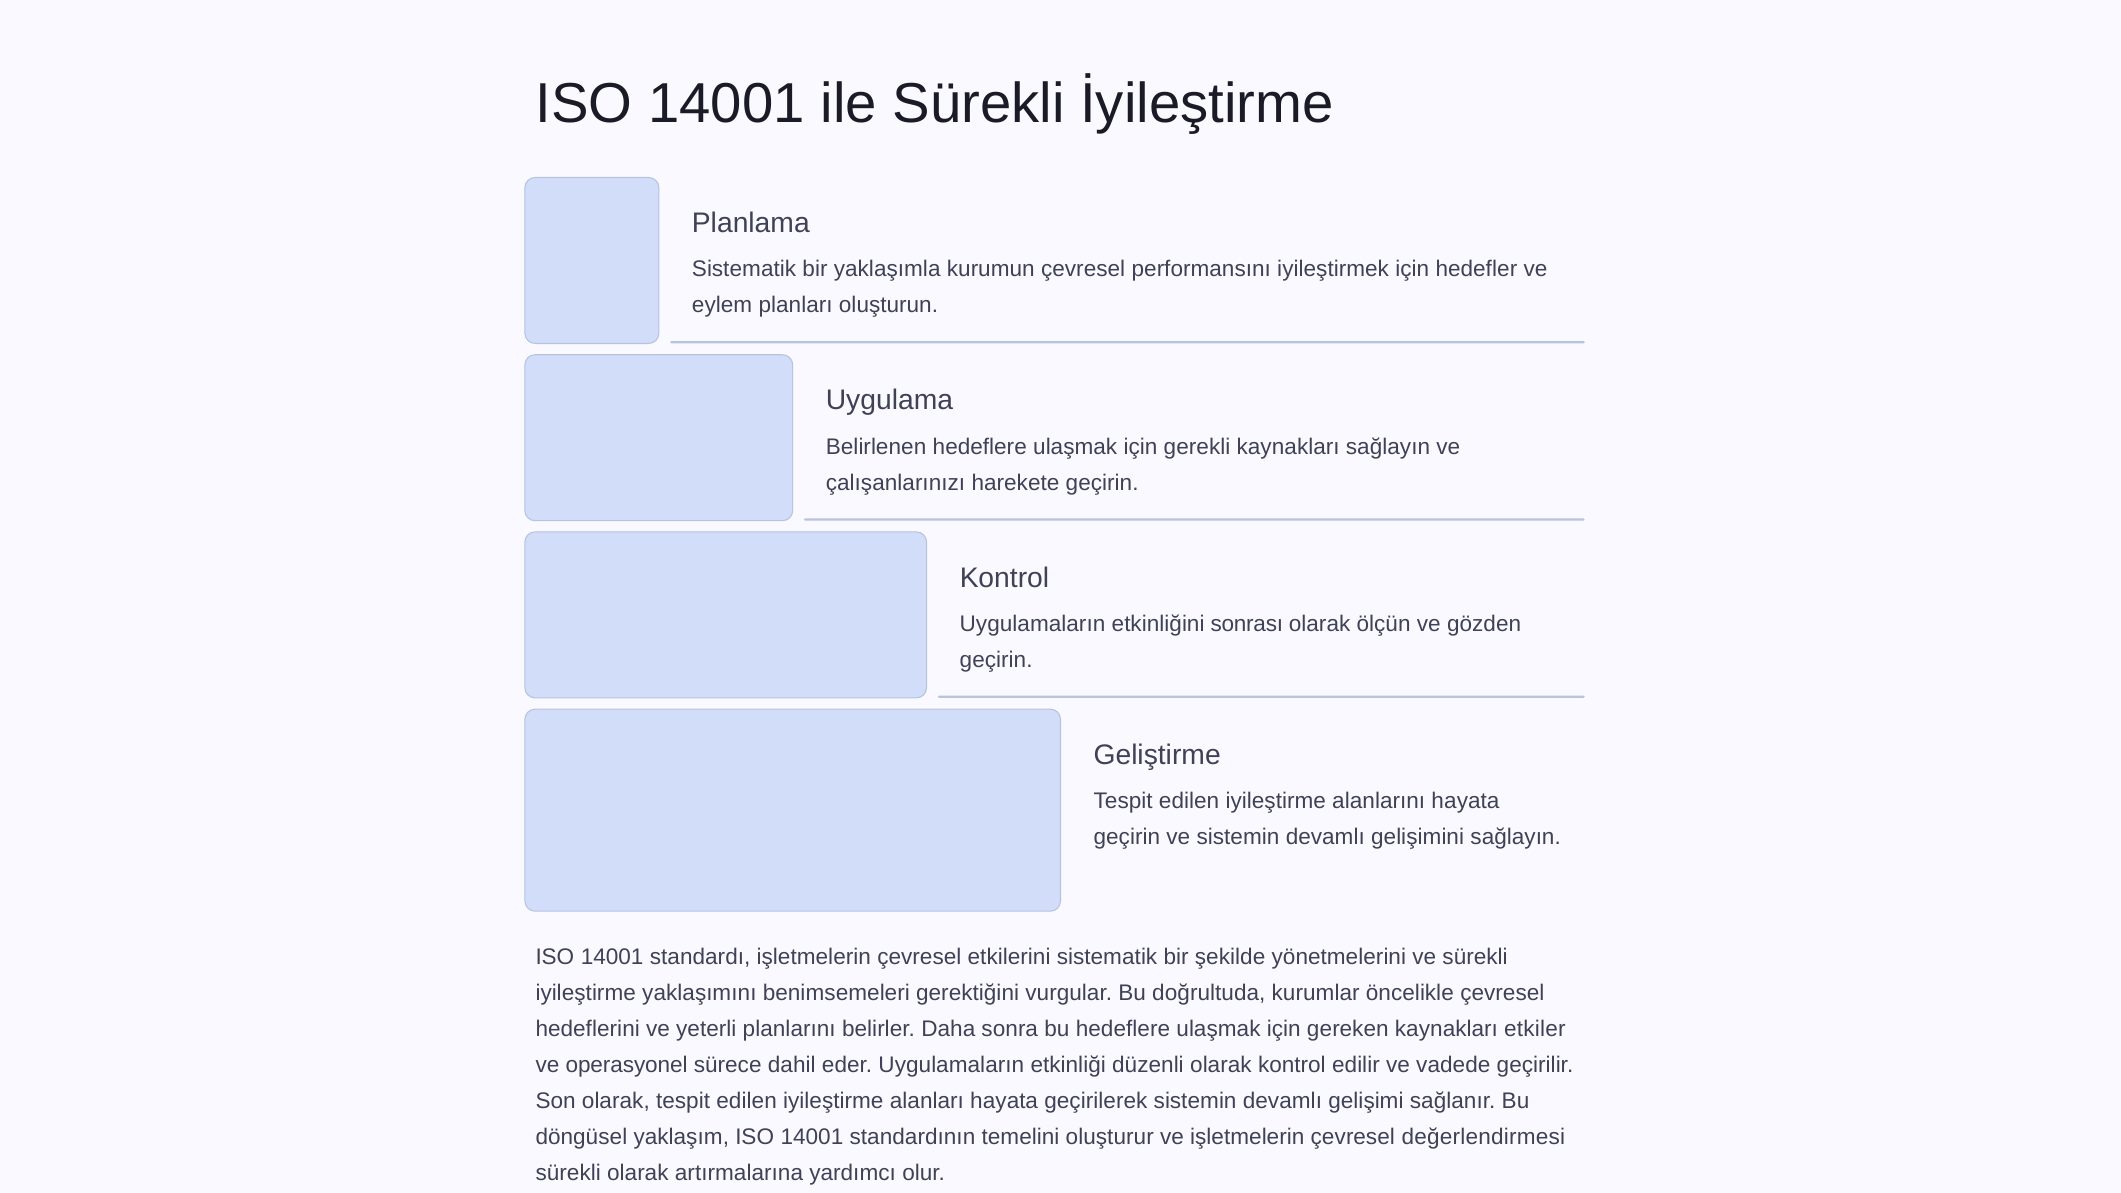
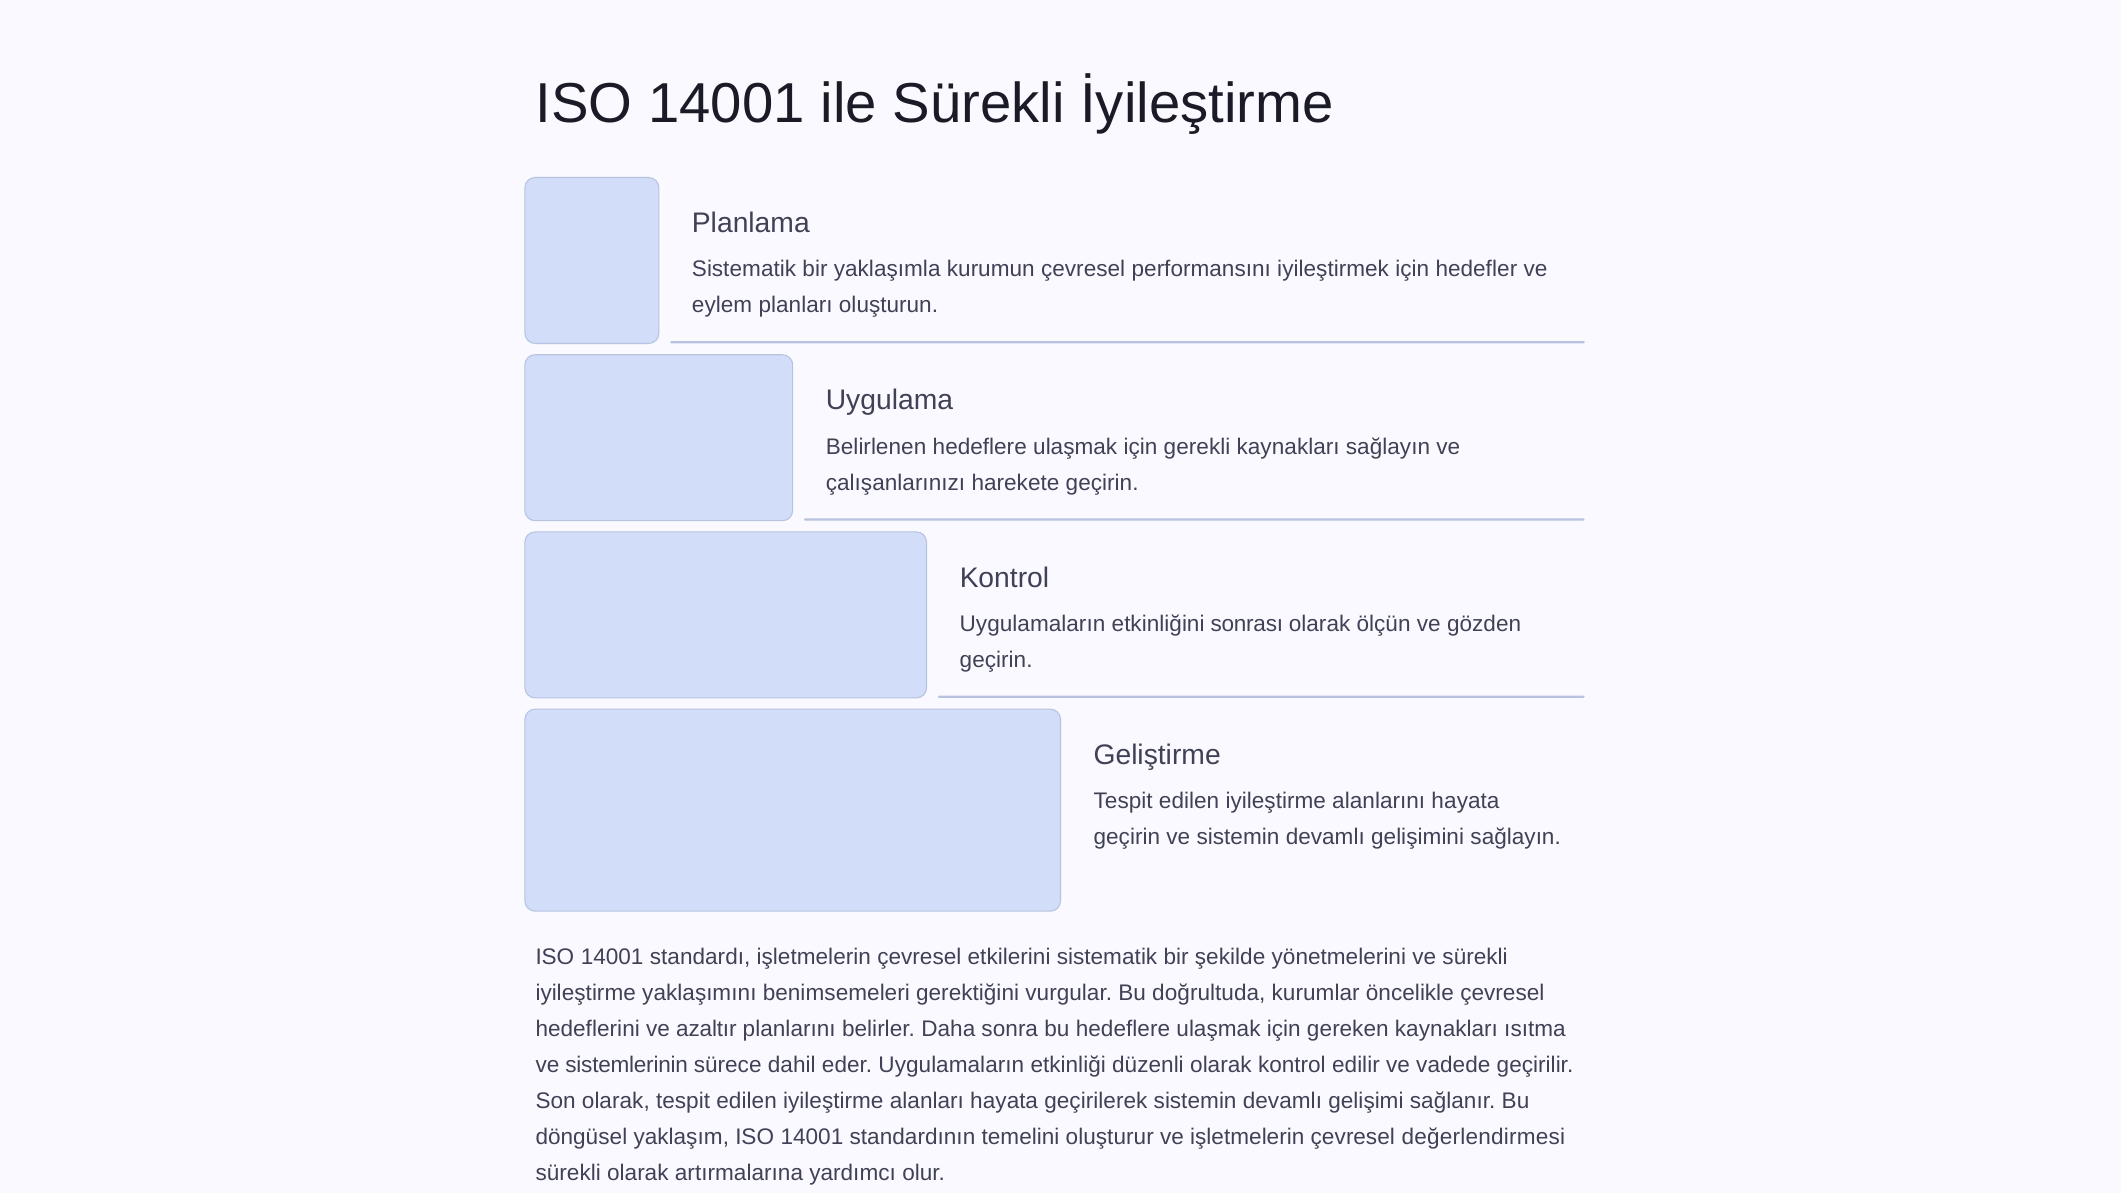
yeterli: yeterli -> azaltır (706, 1029)
etkiler: etkiler -> ısıtma (1535, 1029)
operasyonel: operasyonel -> sistemlerinin (627, 1065)
